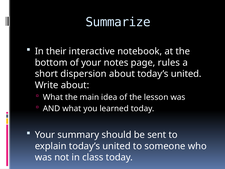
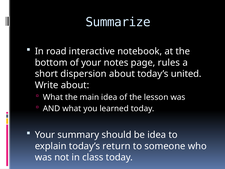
their: their -> road (56, 51)
be sent: sent -> idea (157, 135)
explain today’s united: united -> return (116, 146)
